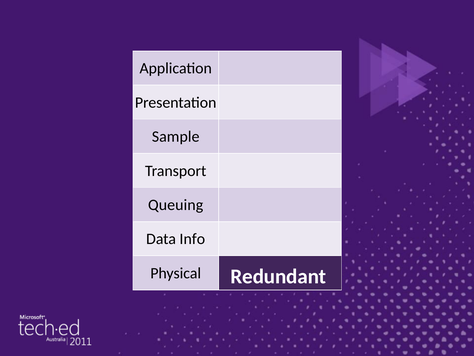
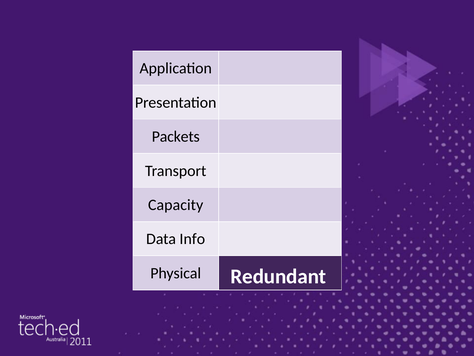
Sample: Sample -> Packets (176, 136)
Queuing: Queuing -> Capacity (176, 205)
